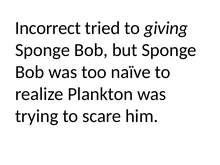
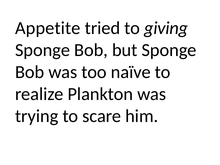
Incorrect: Incorrect -> Appetite (48, 28)
